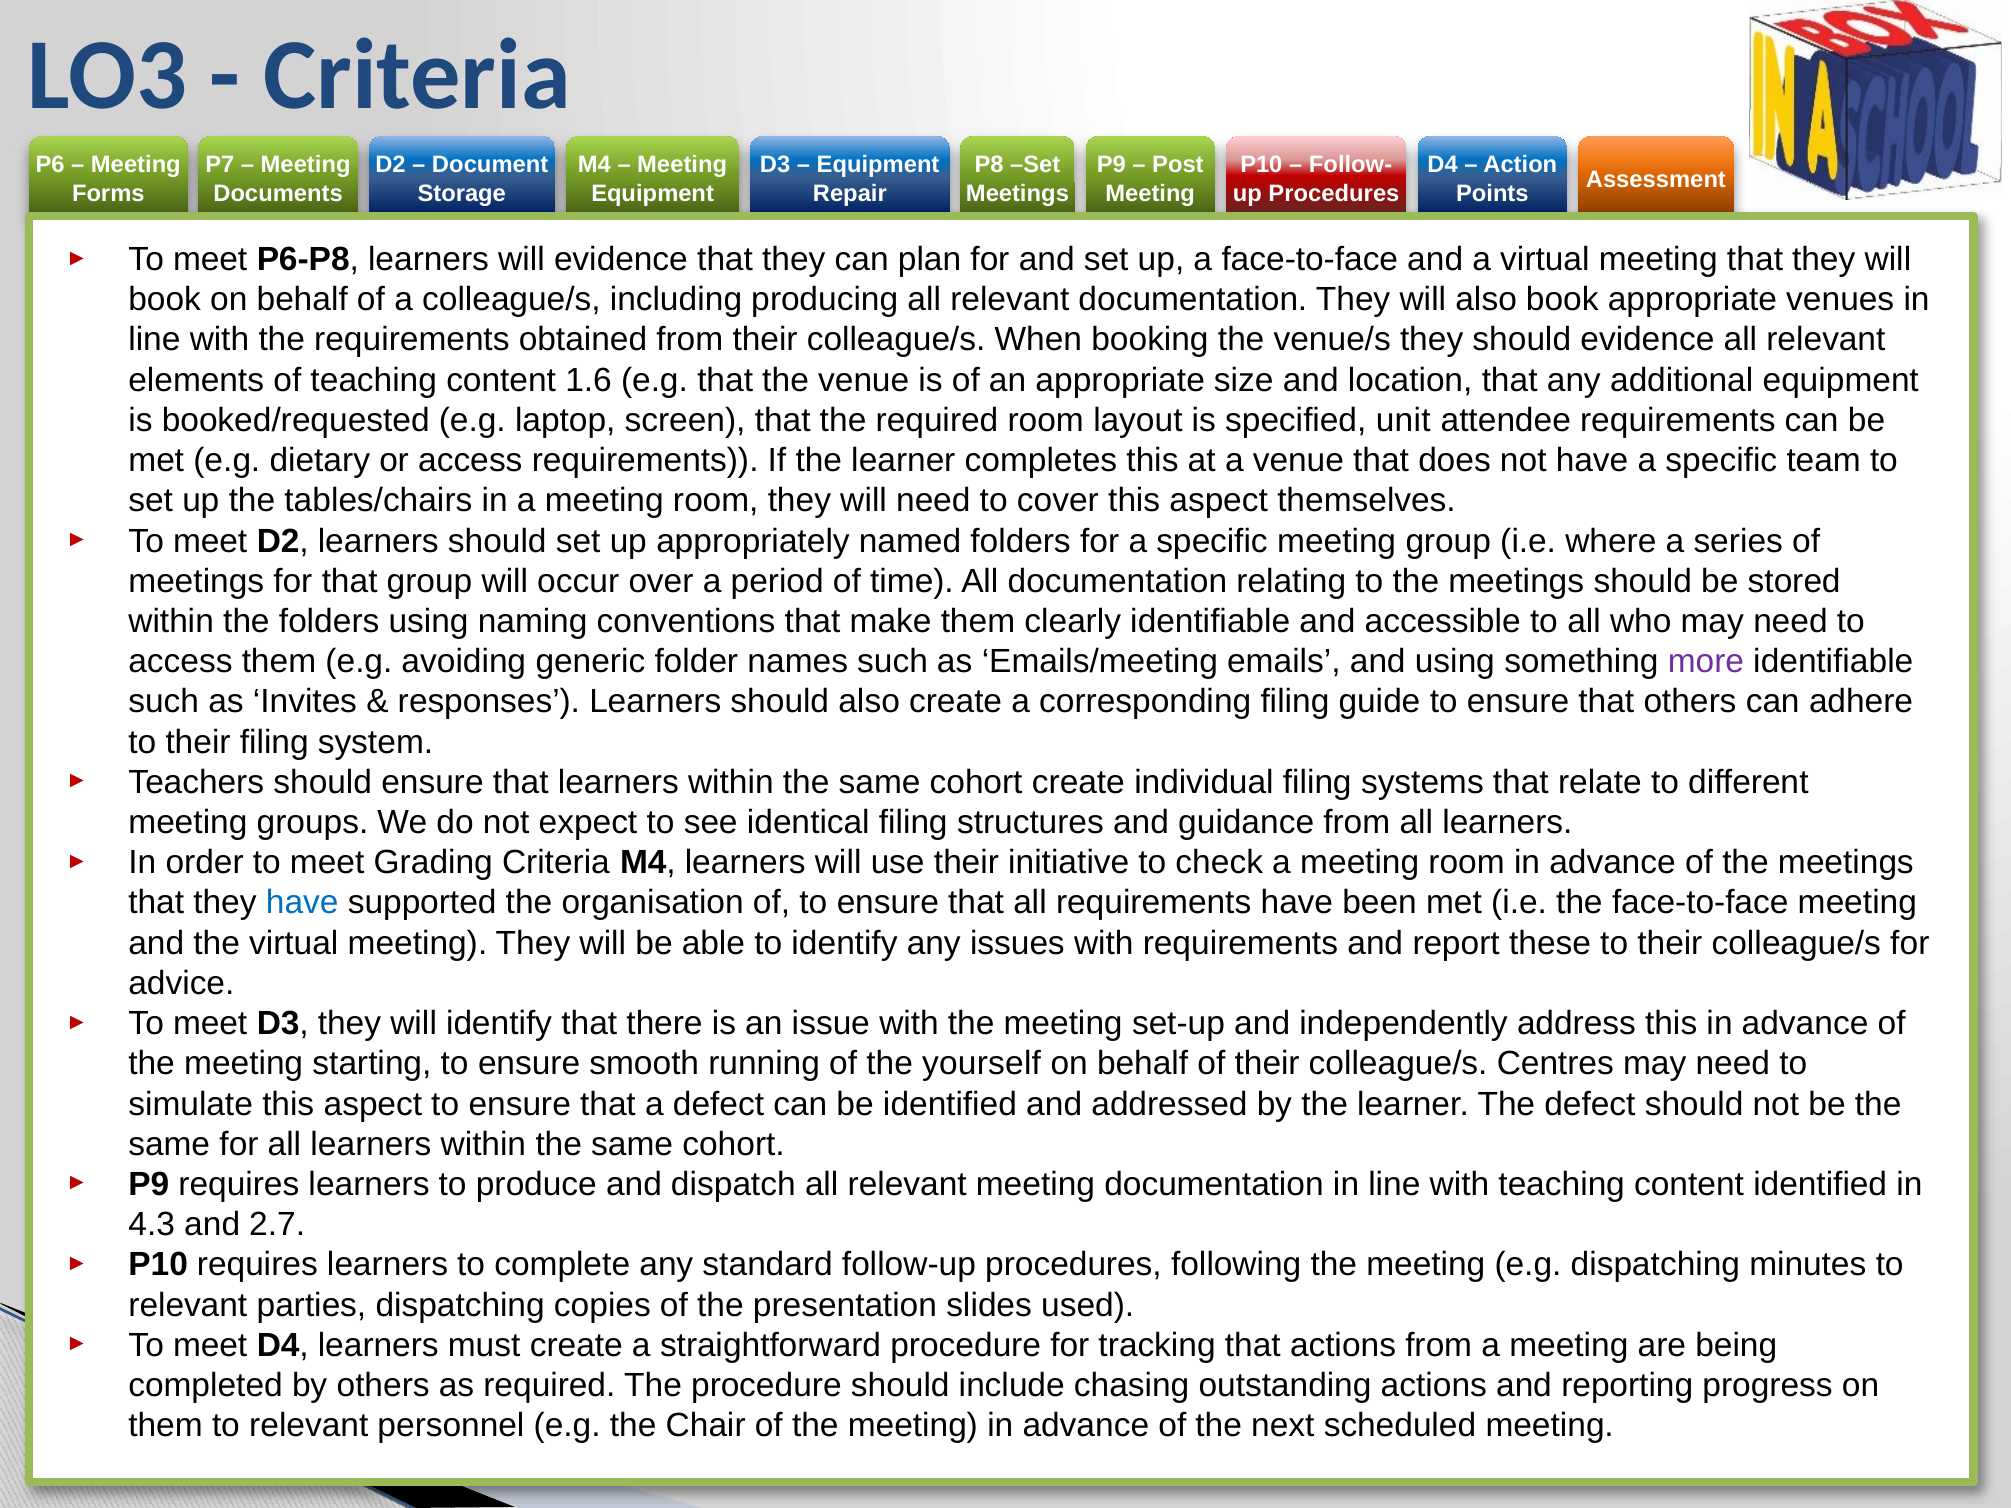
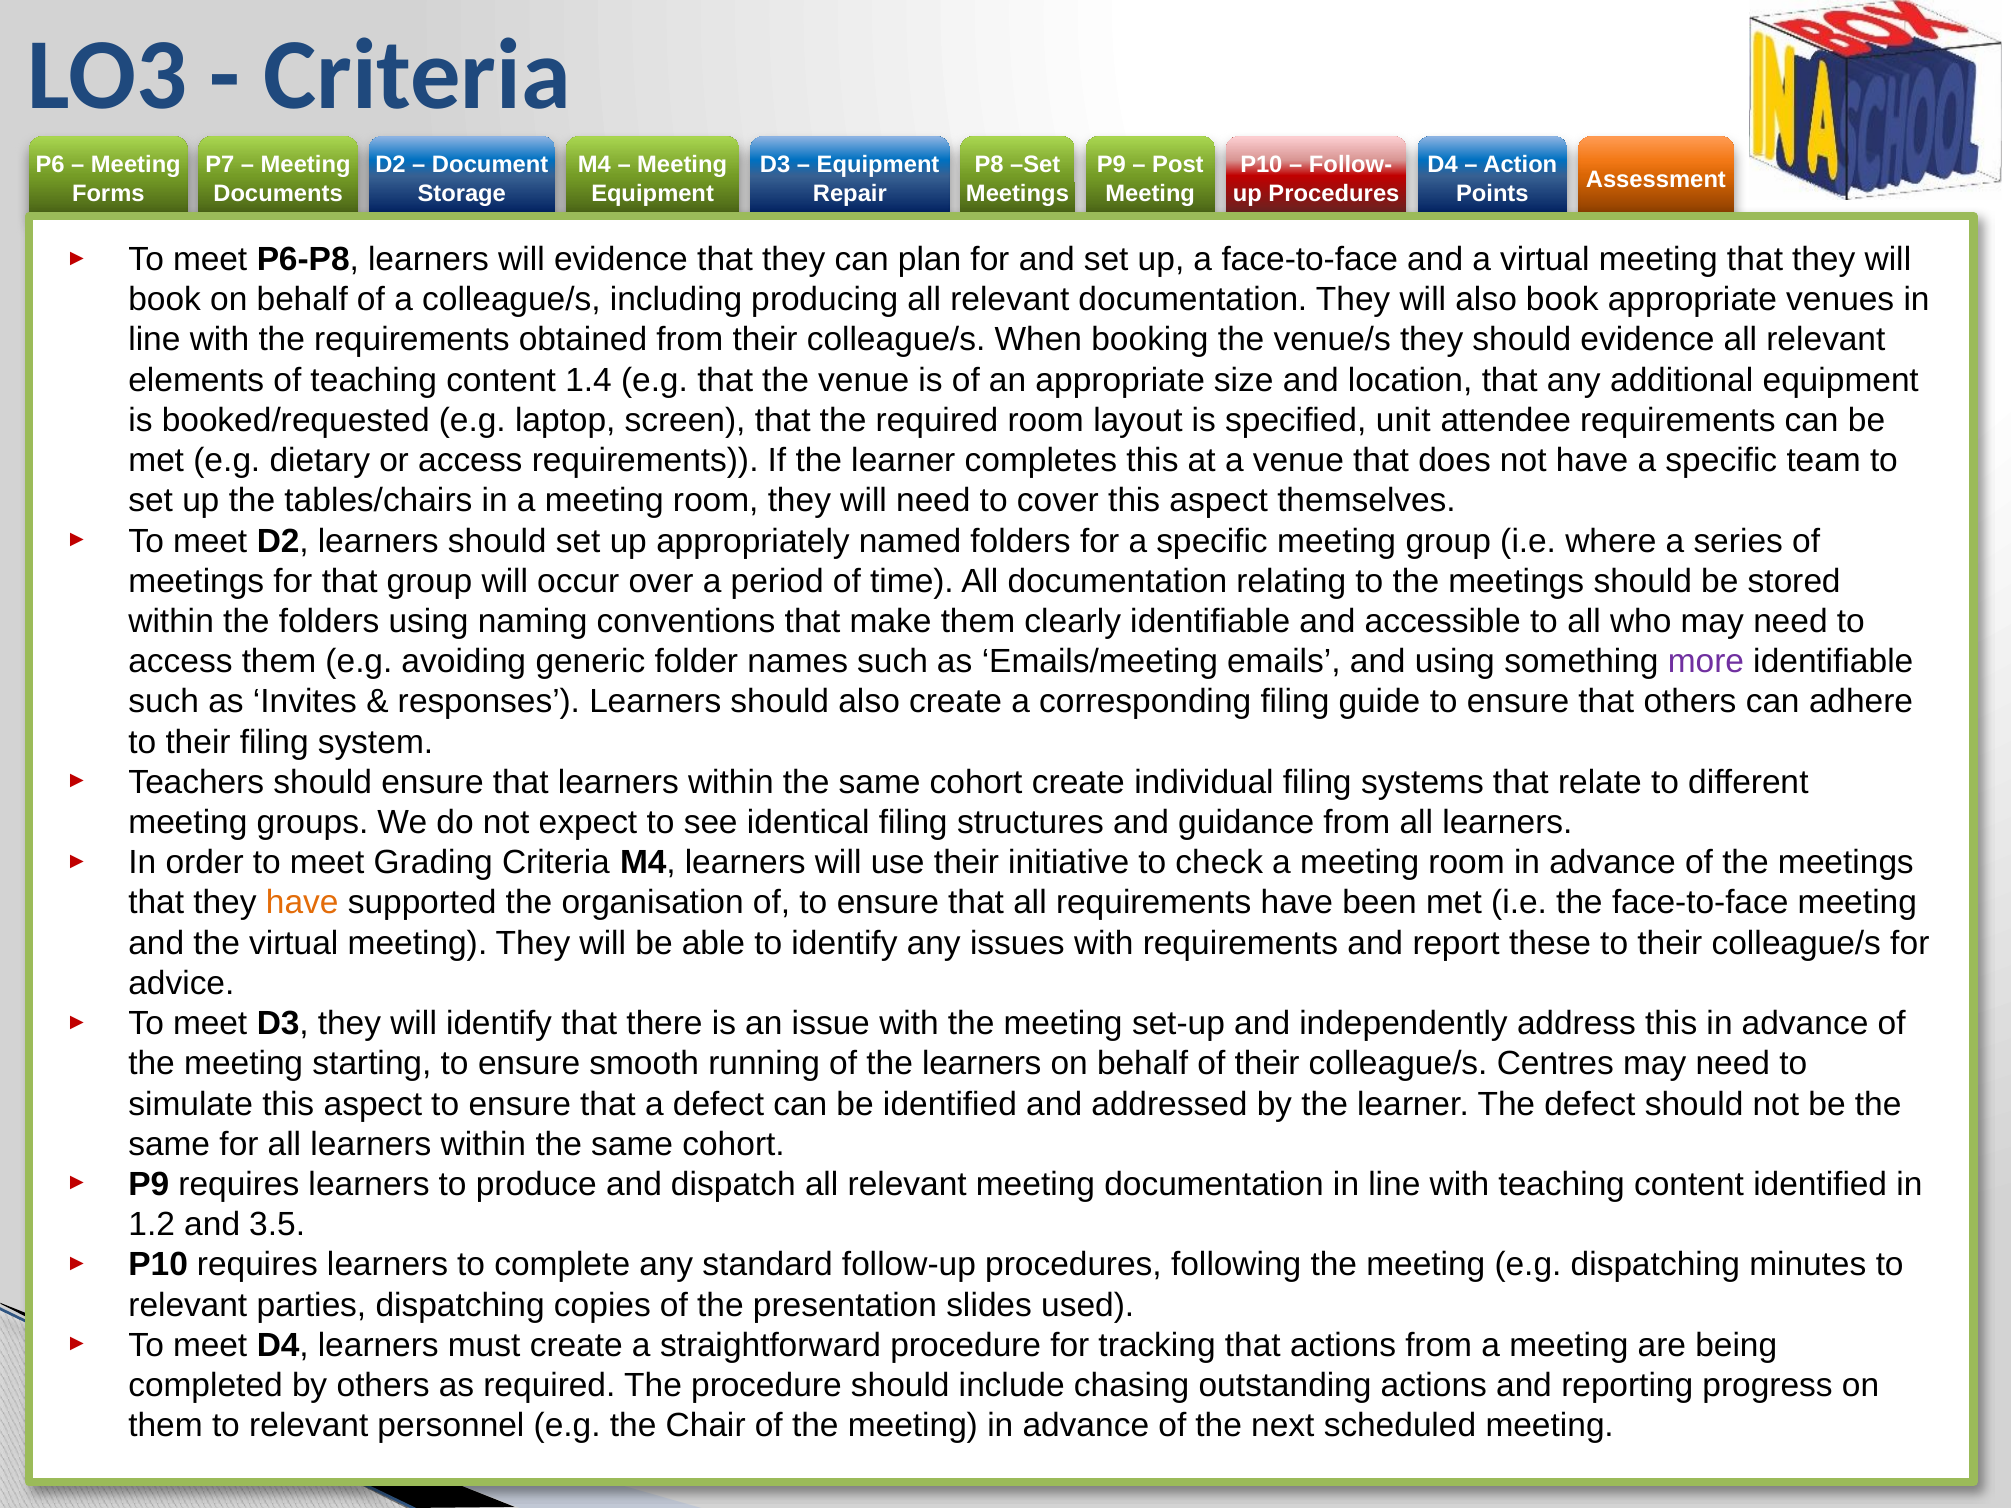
1.6: 1.6 -> 1.4 (588, 380)
have colour: blue -> orange (302, 903)
the yourself: yourself -> learners (982, 1064)
4.3: 4.3 -> 1.2 (152, 1225)
2.7: 2.7 -> 3.5 (277, 1225)
